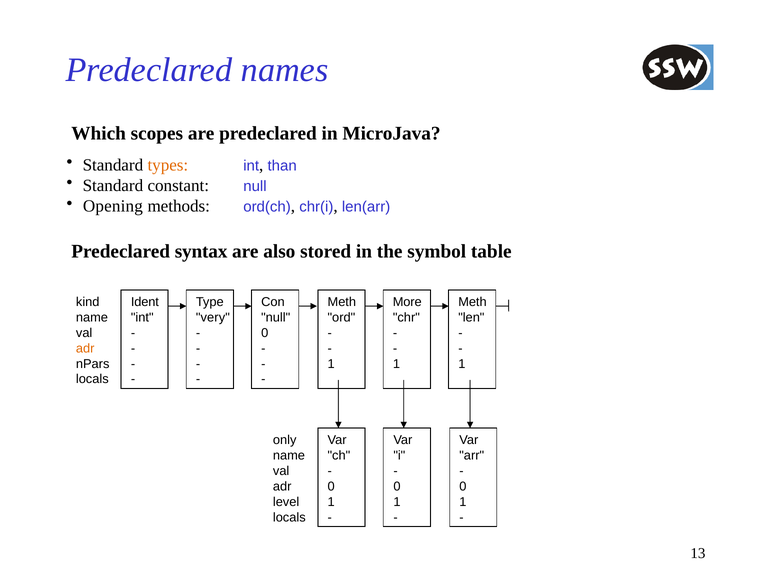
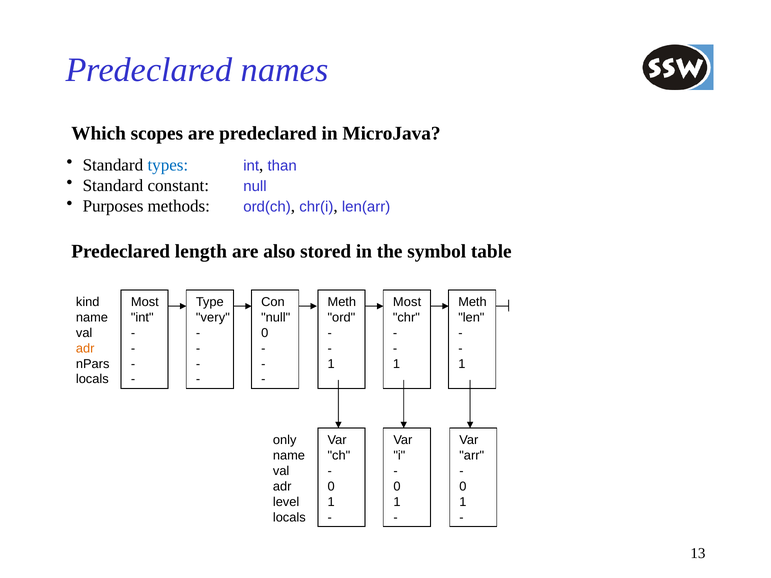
types colour: orange -> blue (168, 165)
Opening: Opening -> Purposes (113, 206)
syntax: syntax -> length (201, 251)
Ident: Ident -> Most (145, 302)
More: More -> Most (407, 302)
